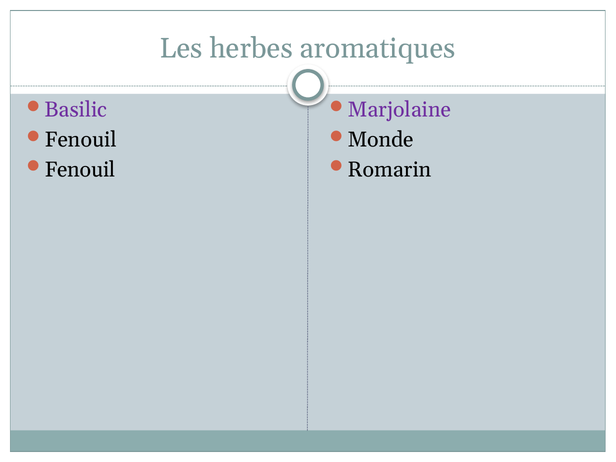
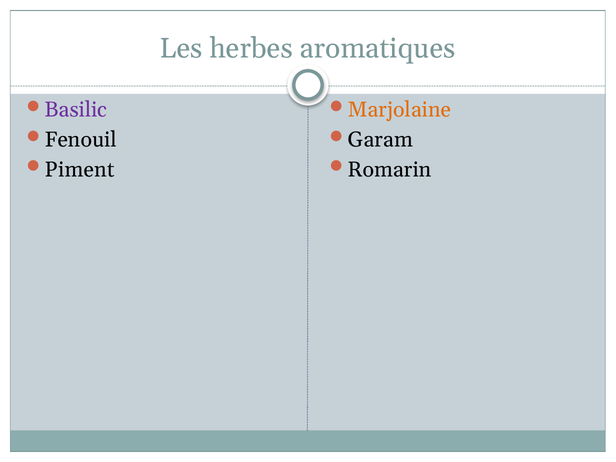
Marjolaine colour: purple -> orange (399, 110)
Monde: Monde -> Garam (380, 140)
Fenouil: Fenouil -> Piment (80, 170)
